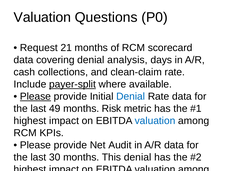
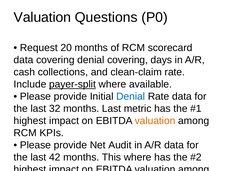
21: 21 -> 20 (66, 48)
denial analysis: analysis -> covering (128, 60)
Please underline: present -> none (35, 96)
49: 49 -> 32 (55, 109)
months Risk: Risk -> Last (111, 109)
valuation colour: blue -> orange (155, 121)
30: 30 -> 42 (55, 157)
This denial: denial -> where (138, 157)
